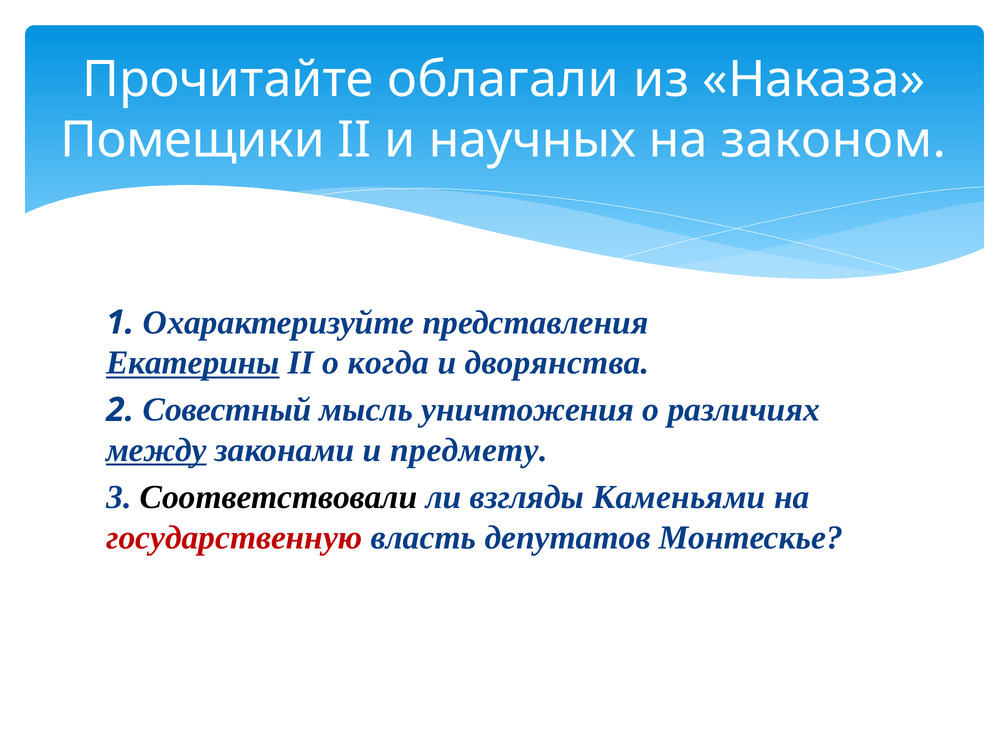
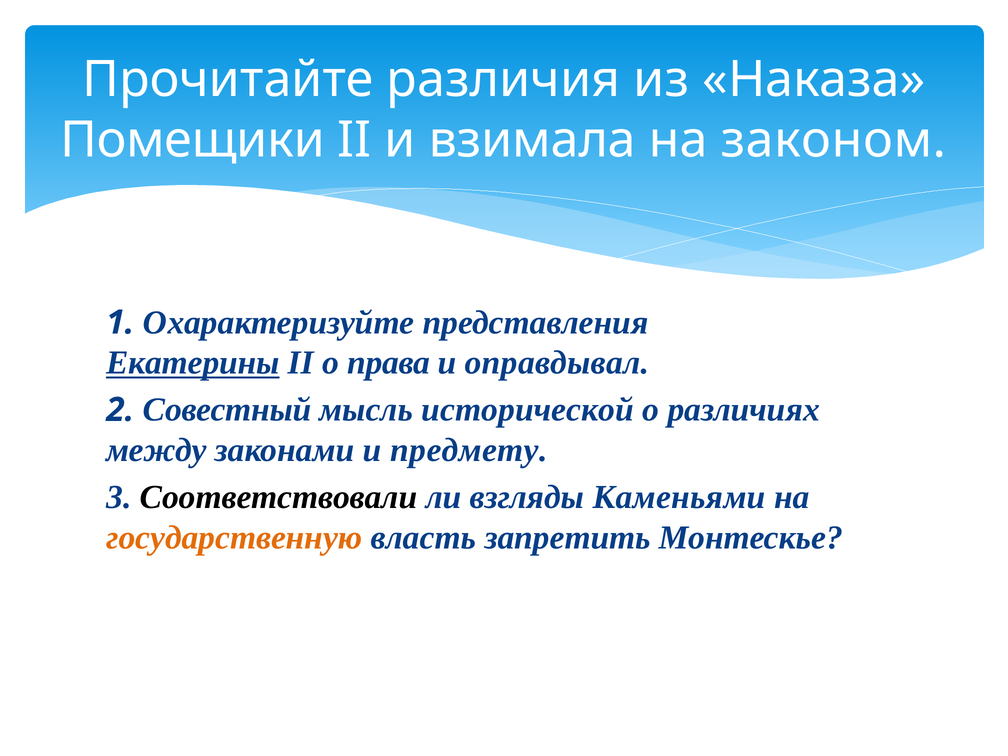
облагали: облагали -> различия (503, 80)
научных: научных -> взимала (532, 140)
когда: когда -> права (389, 363)
дворянства: дворянства -> оправдывал (557, 363)
уничтожения: уничтожения -> исторической (528, 410)
между underline: present -> none (156, 450)
государственную colour: red -> orange (234, 538)
депутатов: депутатов -> запретить (568, 538)
